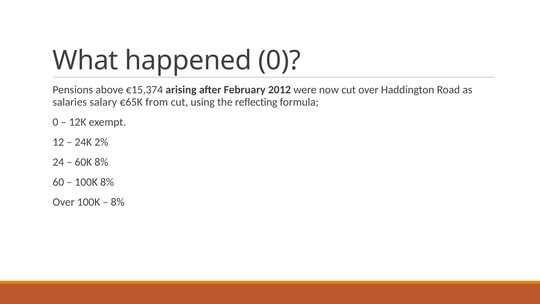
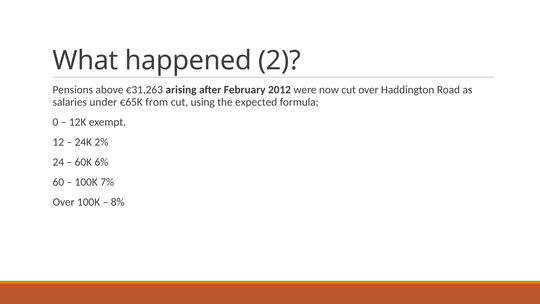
happened 0: 0 -> 2 (279, 60)
€15,374: €15,374 -> €31,263 (144, 90)
salary: salary -> under (103, 102)
reflecting: reflecting -> expected (256, 102)
60K 8%: 8% -> 6% (101, 162)
100K 8%: 8% -> 7% (107, 182)
